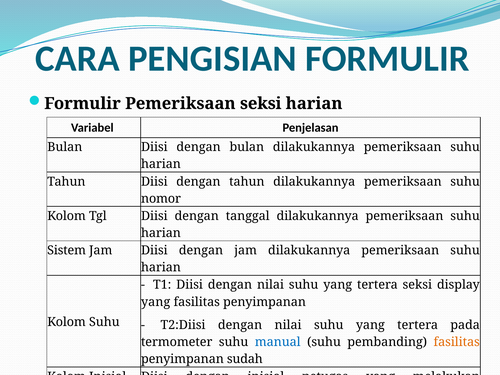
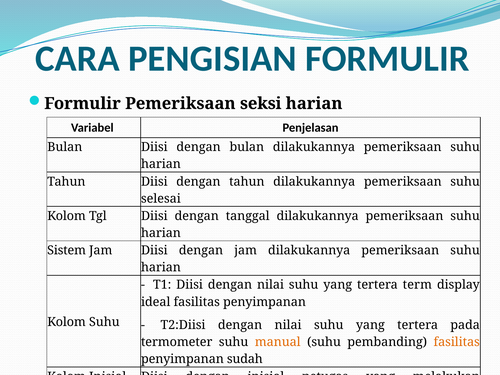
nomor: nomor -> selesai (161, 199)
tertera seksi: seksi -> term (417, 285)
yang: yang -> ideal (156, 302)
manual colour: blue -> orange (278, 342)
